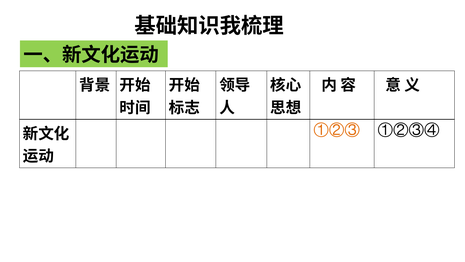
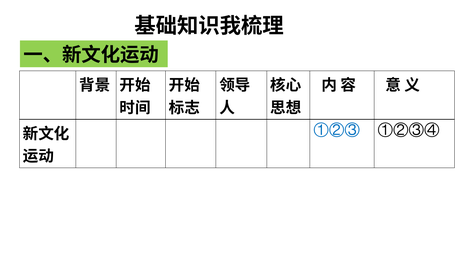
①②③ colour: orange -> blue (337, 130)
